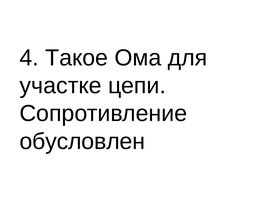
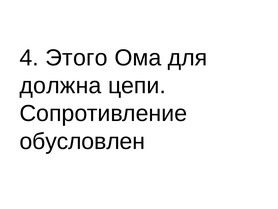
Такое: Такое -> Этого (76, 58)
участке: участке -> должна (60, 85)
